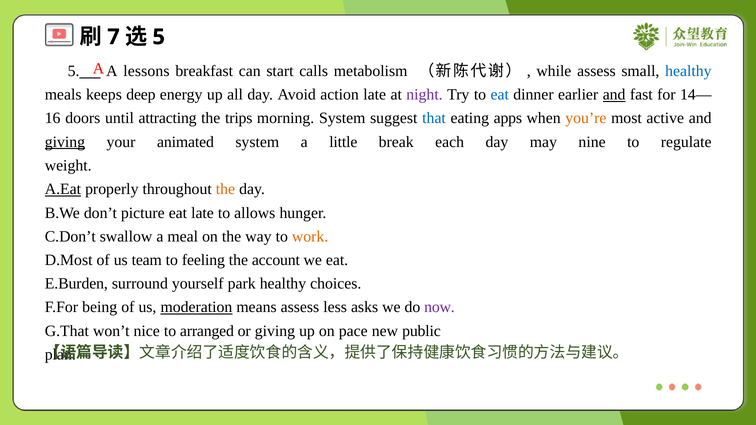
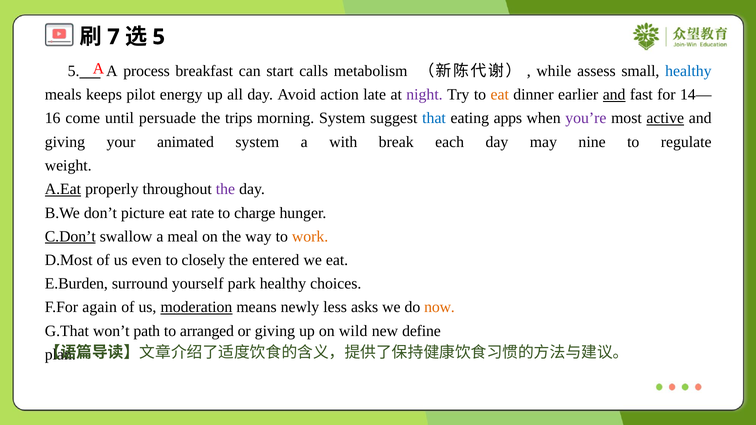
lessons: lessons -> process (147, 71)
deep: deep -> pilot (141, 95)
eat colour: blue -> orange (500, 95)
doors: doors -> come (83, 118)
attracting: attracting -> persuade (167, 118)
you’re colour: orange -> purple (586, 118)
active underline: none -> present (665, 118)
giving underline: present -> none (65, 142)
little: little -> with (343, 142)
the colour: orange -> purple (225, 189)
eat late: late -> rate (203, 213)
allows: allows -> charge (255, 213)
C.Don’t underline: none -> present (70, 237)
team: team -> even (147, 260)
feeling: feeling -> closely (203, 260)
account: account -> entered (276, 260)
being: being -> again (100, 307)
means assess: assess -> newly (300, 307)
now colour: purple -> orange (440, 307)
nice: nice -> path (147, 331)
pace: pace -> wild (353, 331)
public: public -> define (421, 331)
